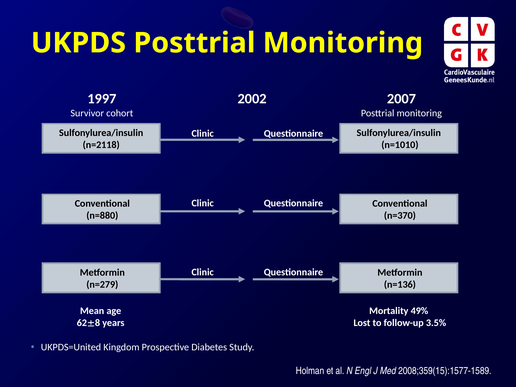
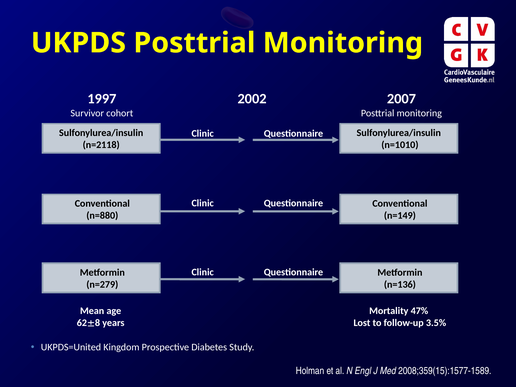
n=370: n=370 -> n=149 (400, 216)
49%: 49% -> 47% (419, 311)
